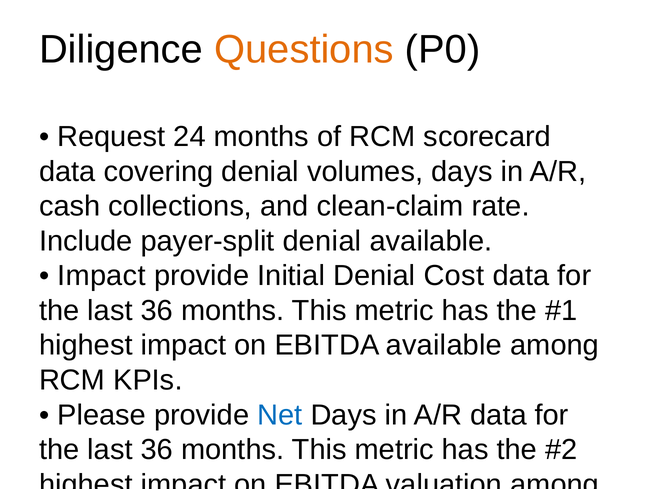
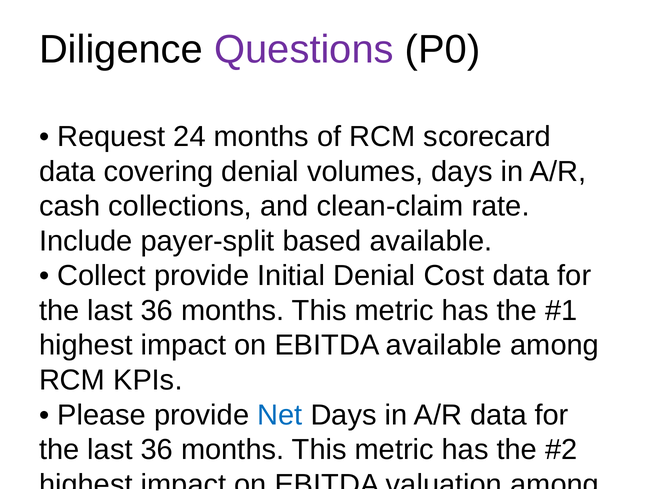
Questions colour: orange -> purple (304, 50)
payer-split denial: denial -> based (322, 241)
Impact: Impact -> Collect (102, 276)
